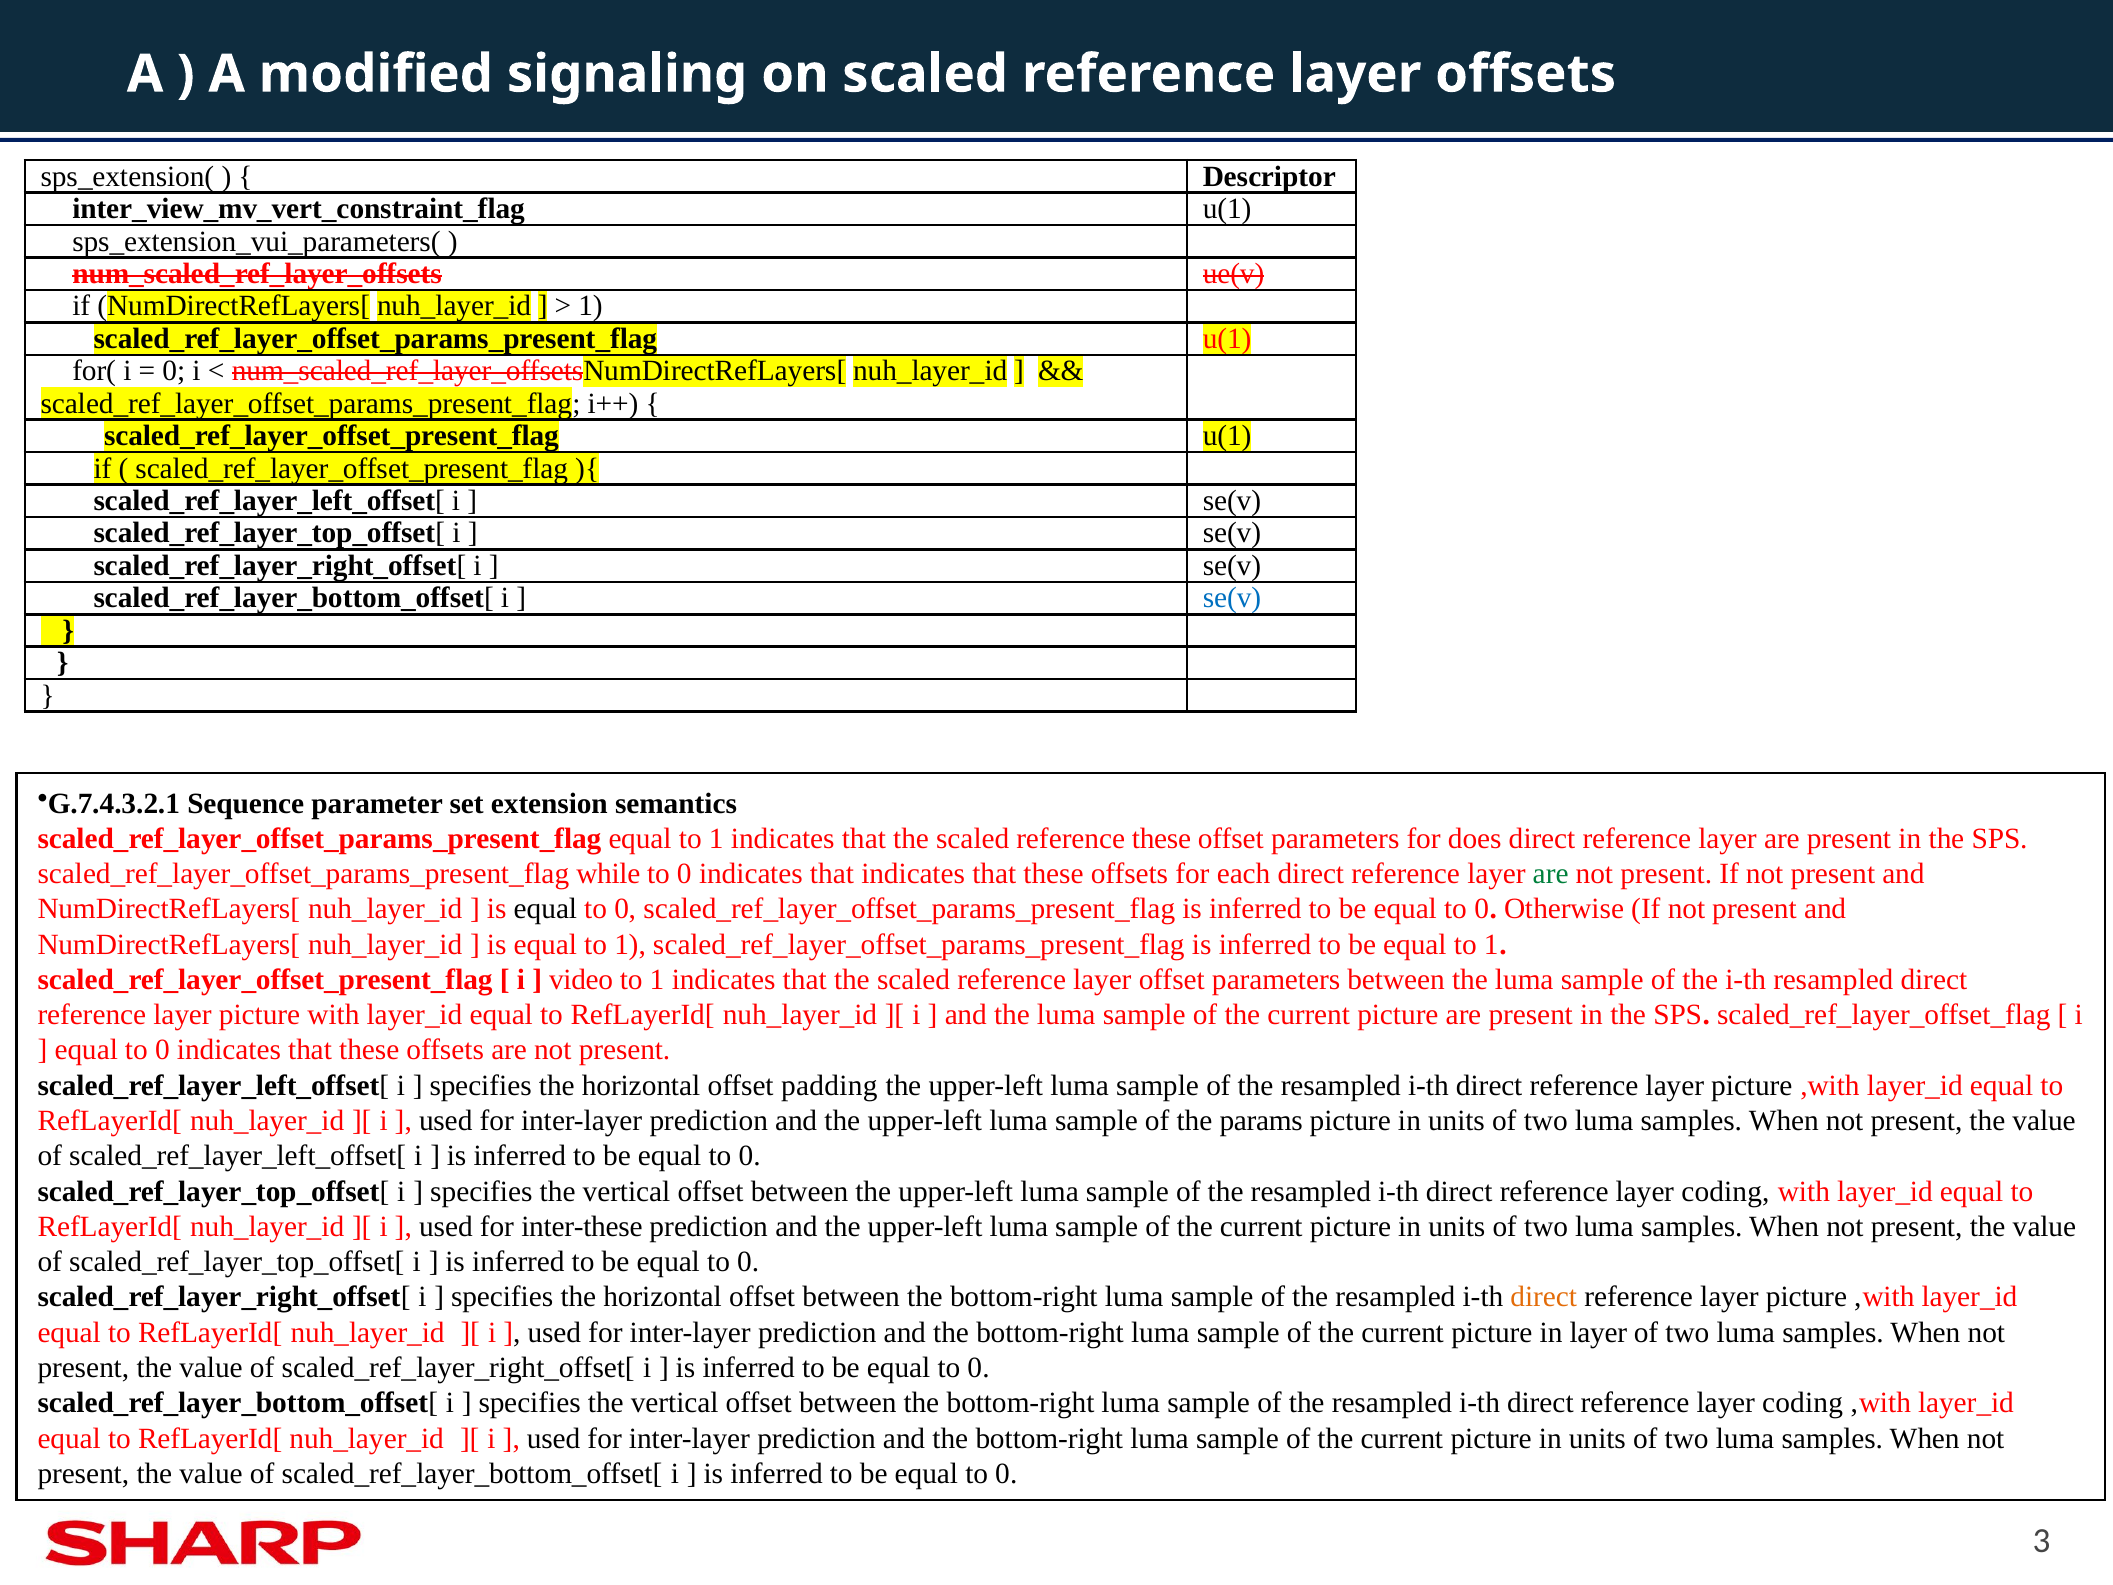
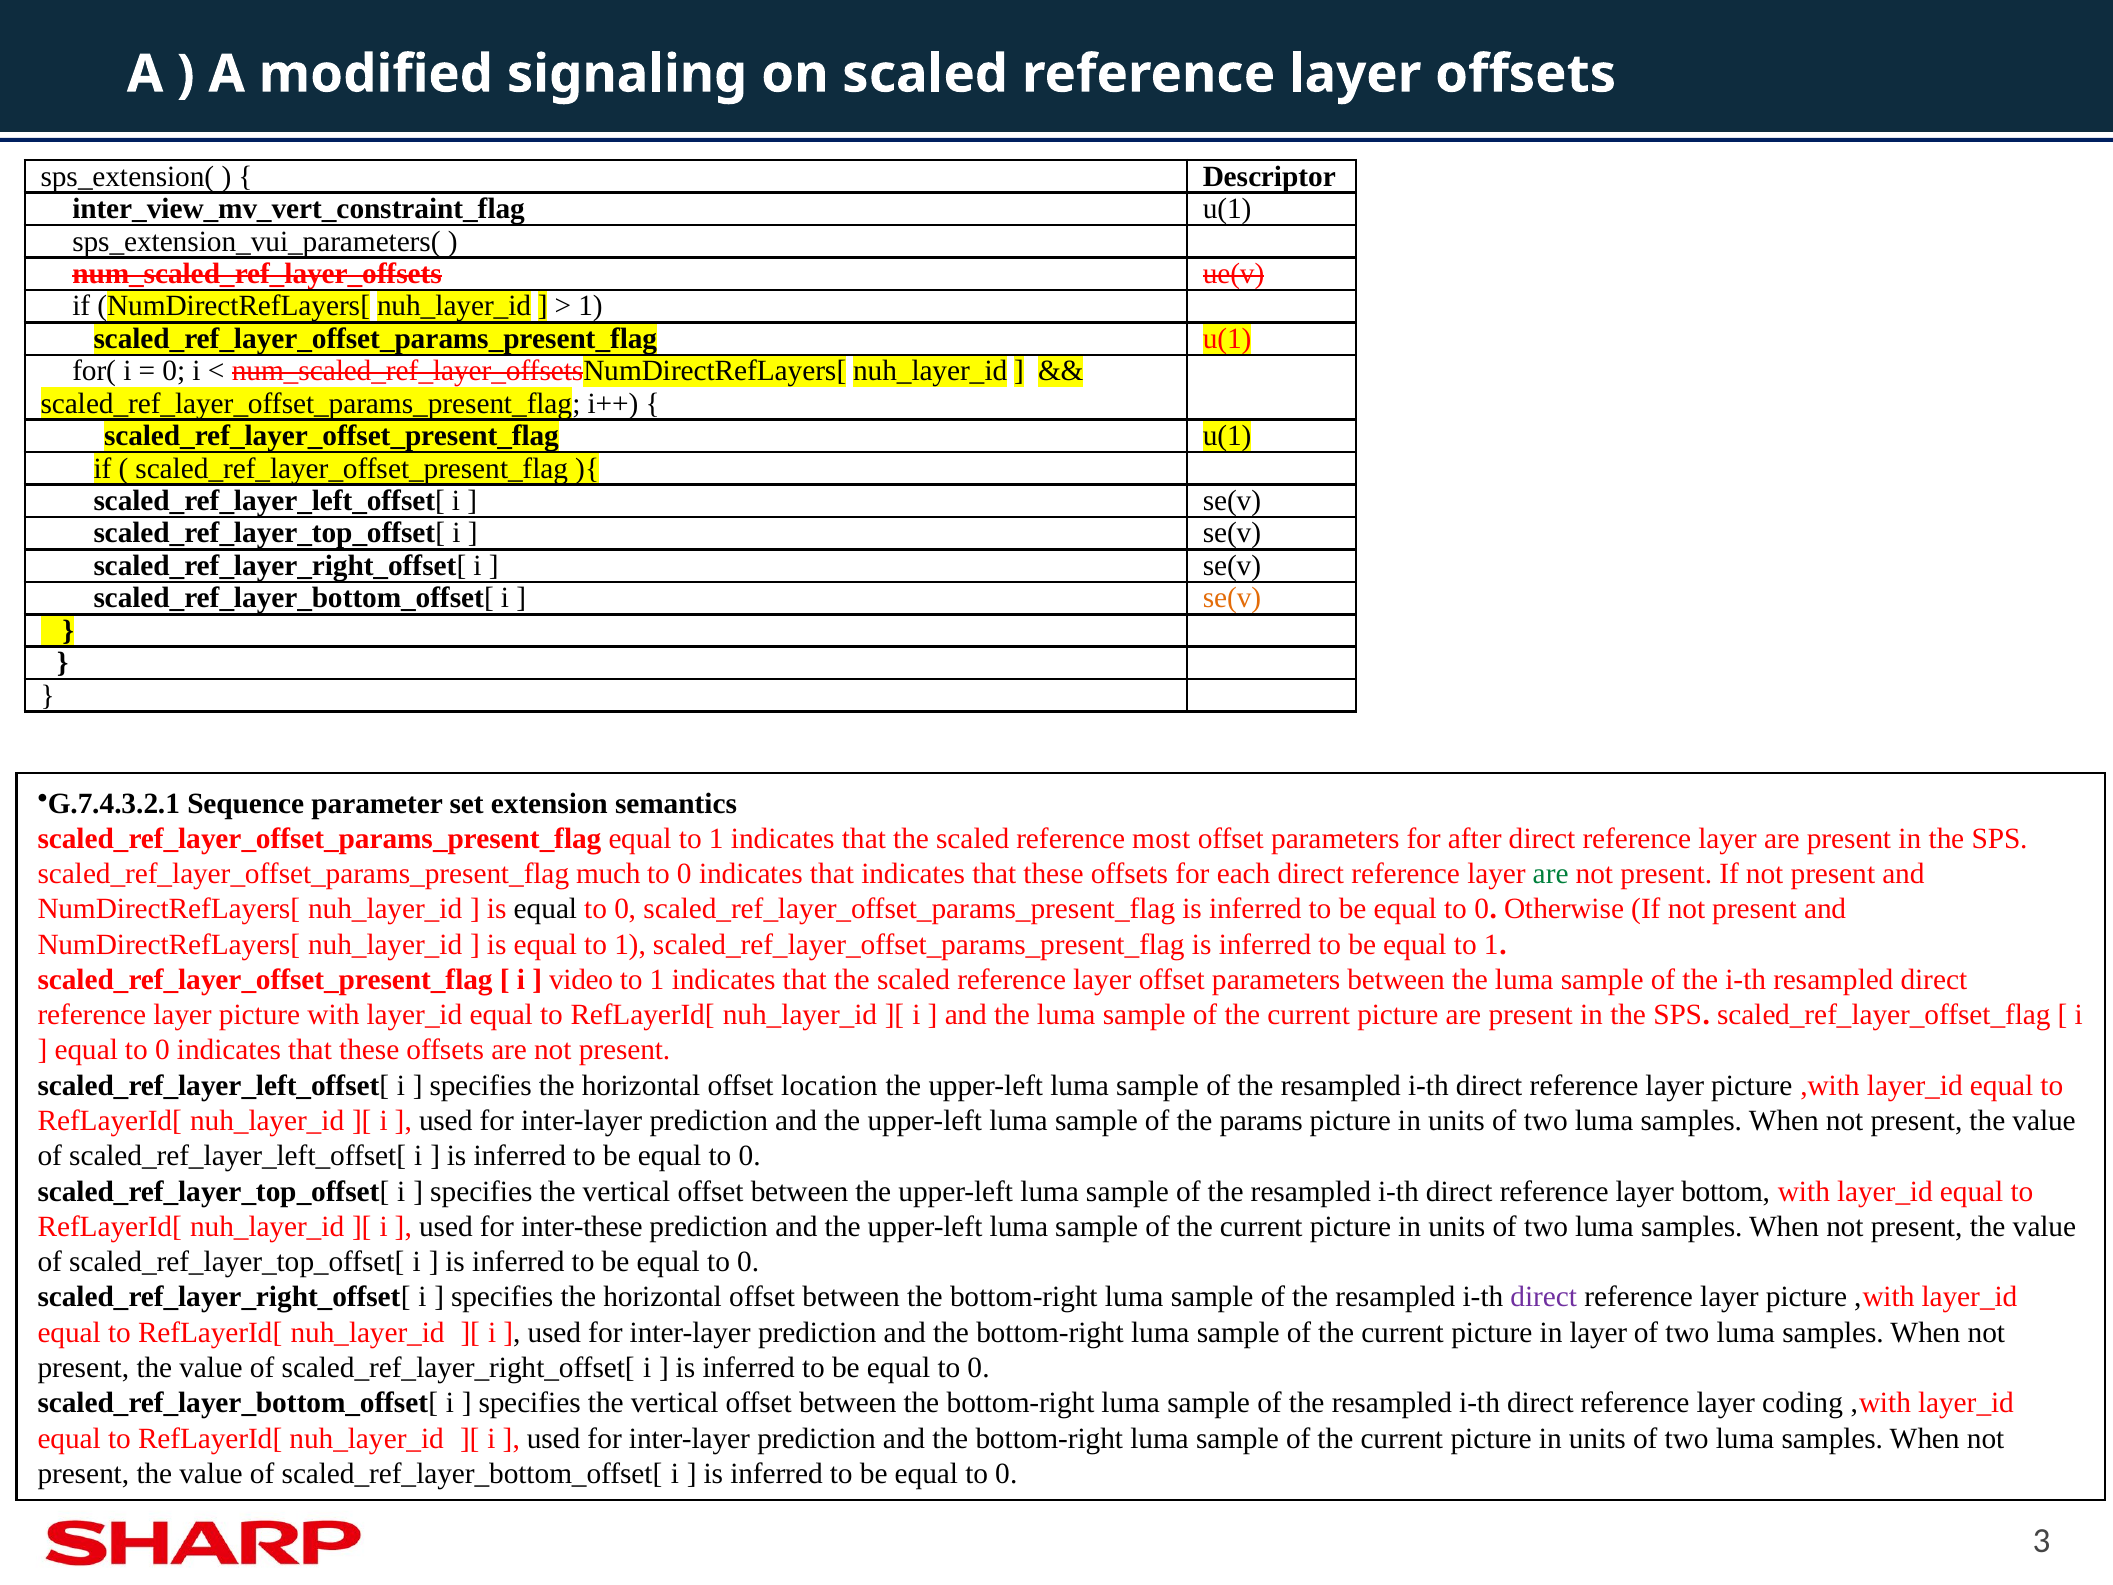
se(v colour: blue -> orange (1232, 598)
reference these: these -> most (1161, 839)
does: does -> after (1475, 839)
while: while -> much (608, 874)
padding: padding -> location (829, 1085)
coding: coding -> bottom (1726, 1191)
direct colour: orange -> purple (1544, 1297)
